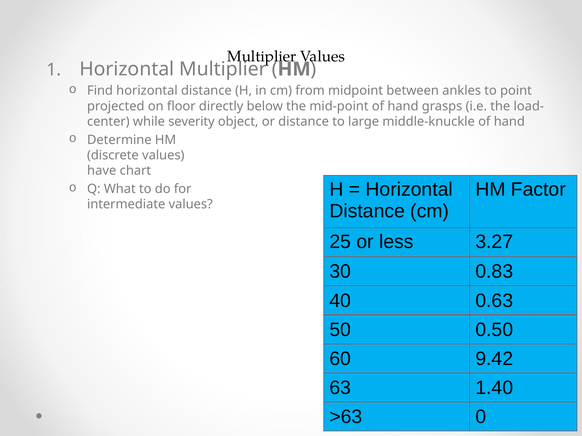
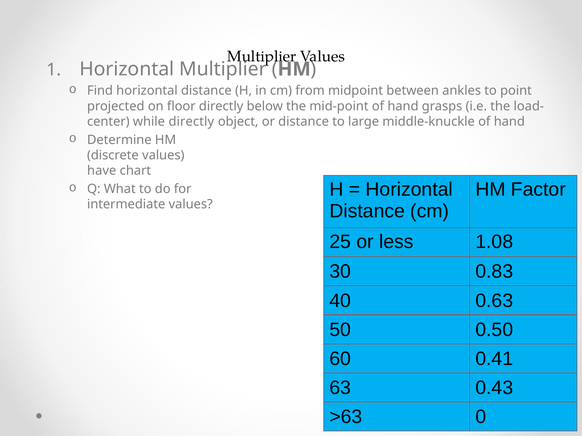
while severity: severity -> directly (191, 122)
3.27: 3.27 -> 1.08 (494, 242)
9.42: 9.42 -> 0.41 (494, 359)
1.40: 1.40 -> 0.43 (494, 388)
